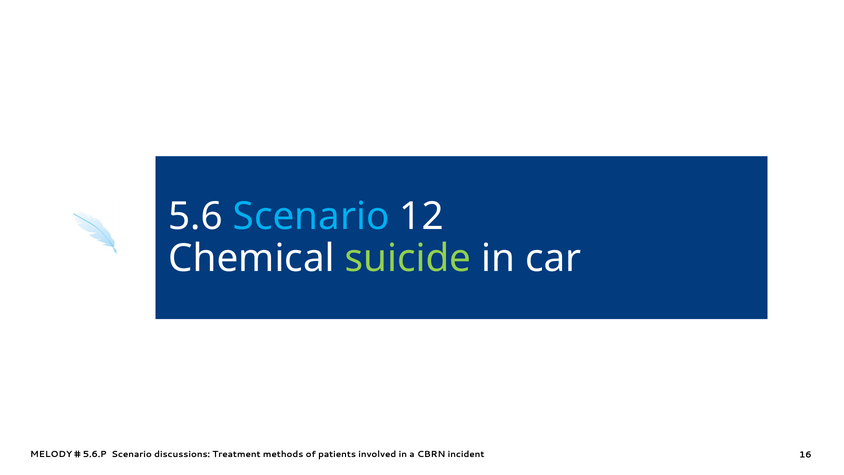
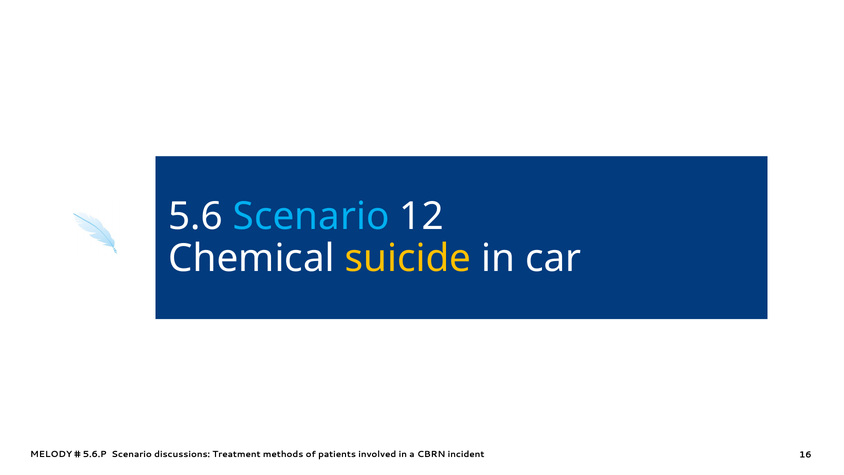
suicide colour: light green -> yellow (408, 258)
